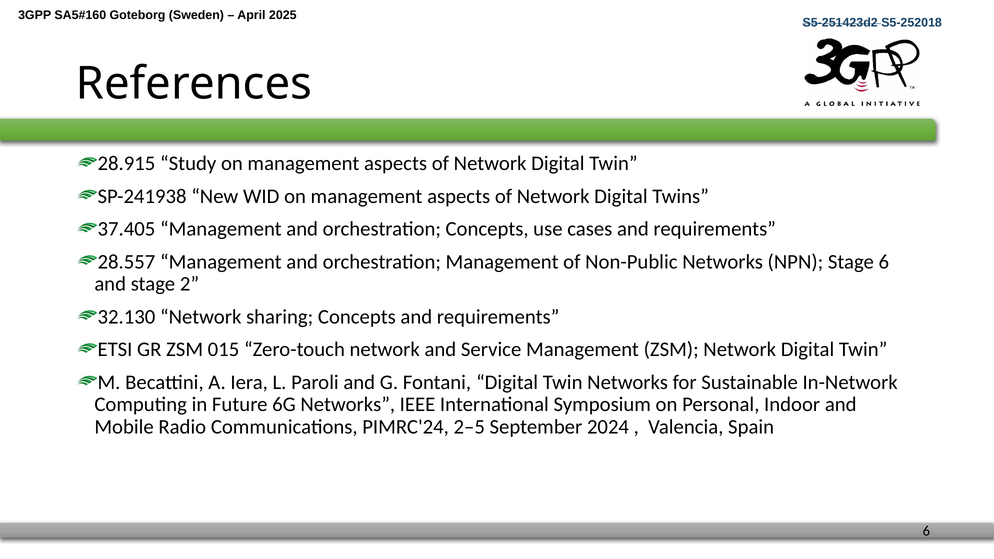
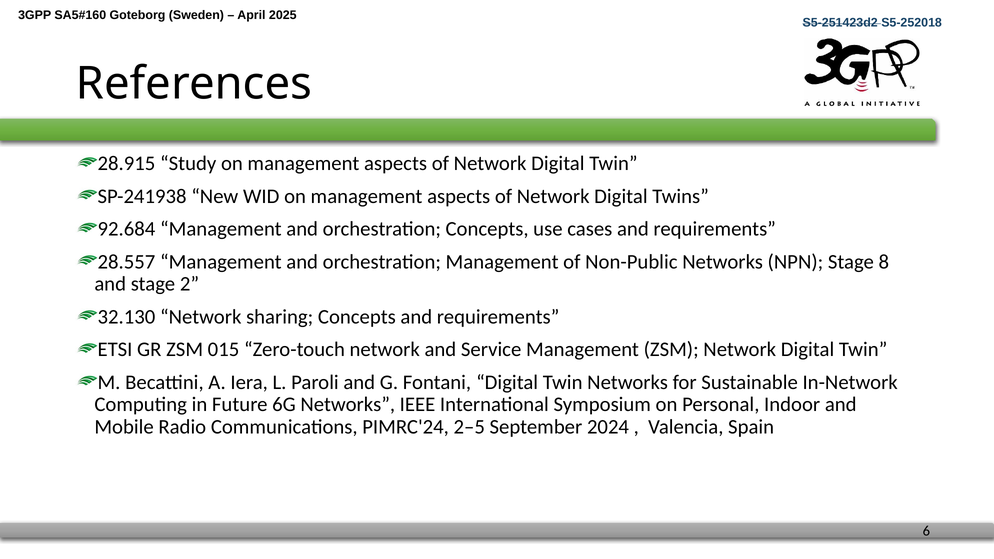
37.405: 37.405 -> 92.684 (126, 229)
Stage 6: 6 -> 8 (884, 262)
